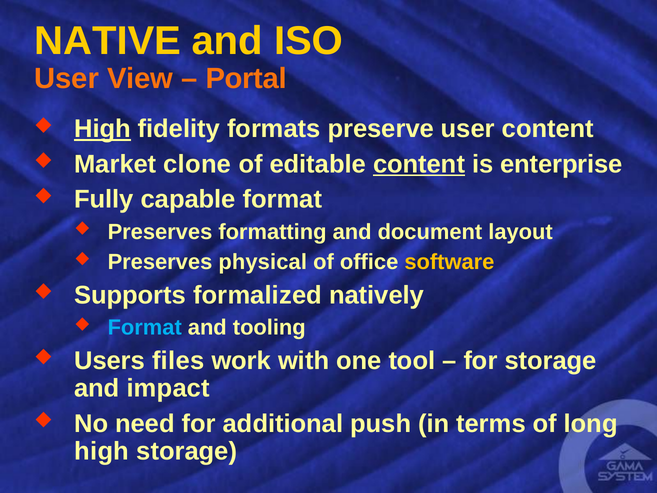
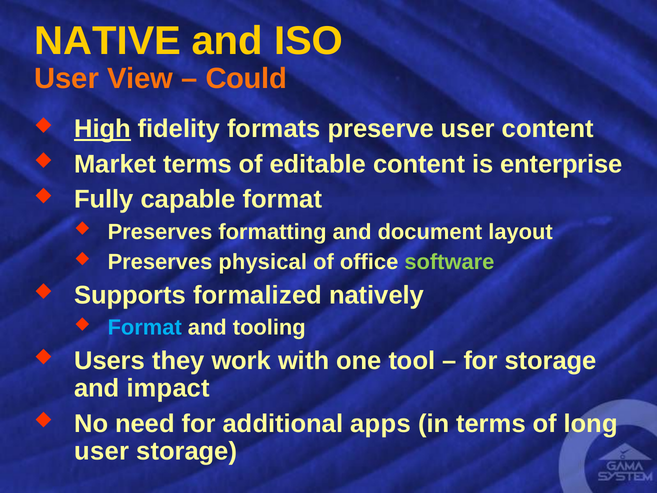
Portal: Portal -> Could (246, 78)
Market clone: clone -> terms (198, 164)
content underline: present -> none (419, 164)
software colour: yellow -> light green (449, 262)
files: files -> they (178, 361)
push: push -> apps (381, 423)
high: high -> user (102, 451)
